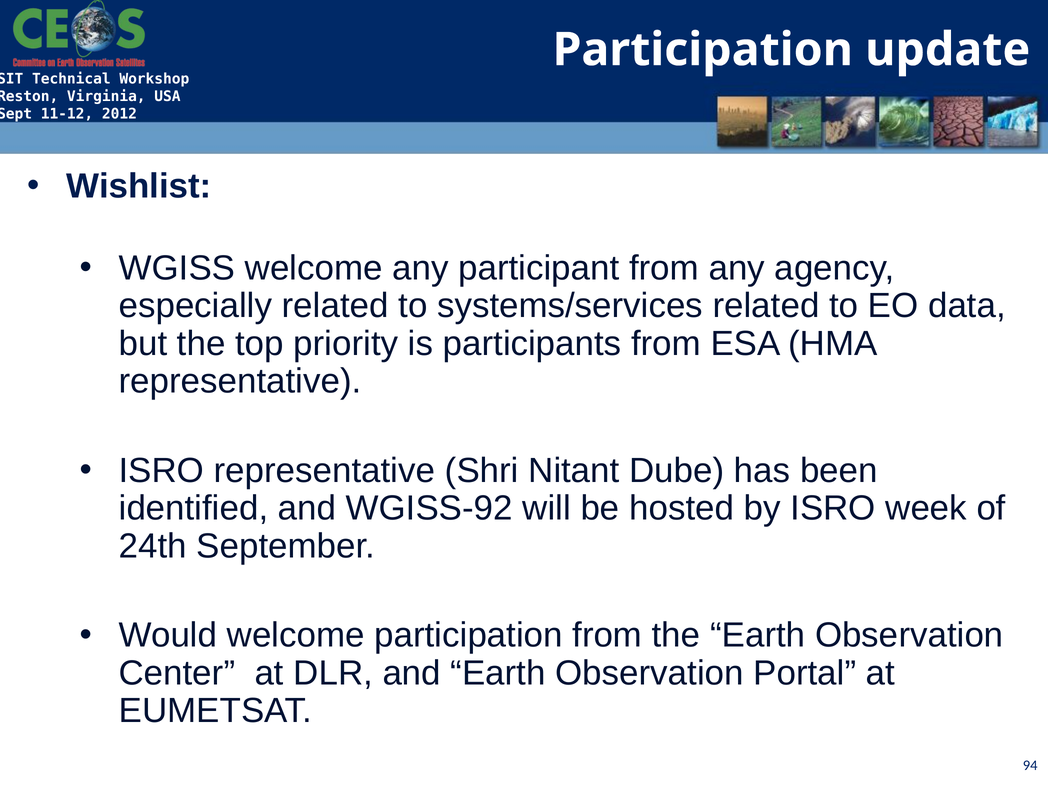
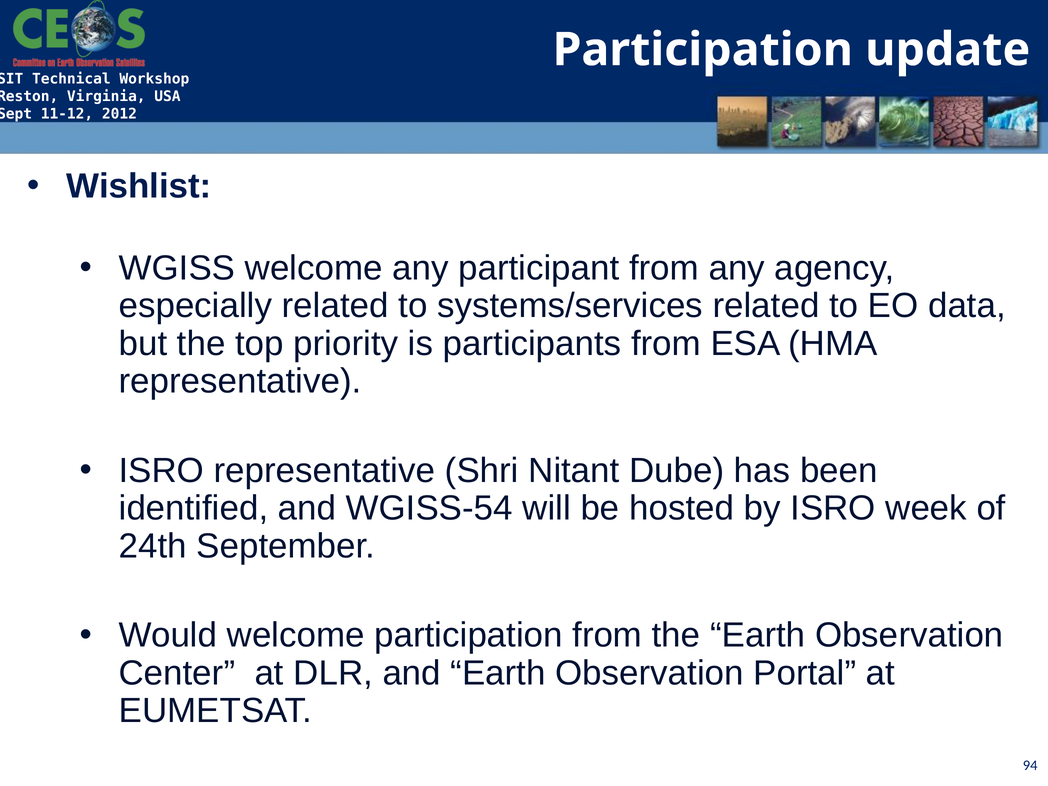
WGISS-92: WGISS-92 -> WGISS-54 (429, 508)
